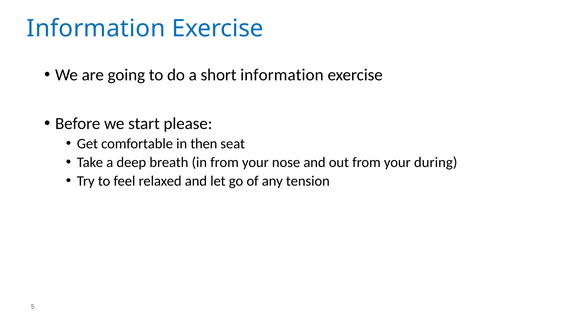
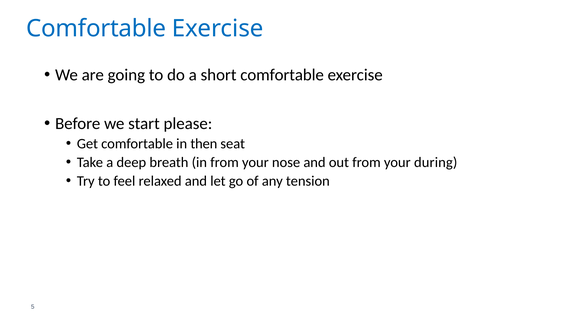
Information: Information -> Comfortable (96, 28)
short information: information -> comfortable (282, 75)
